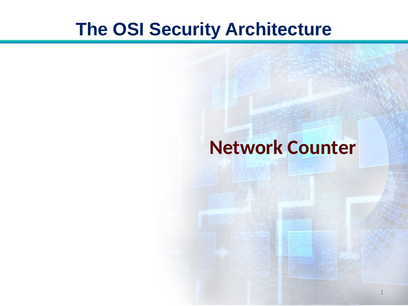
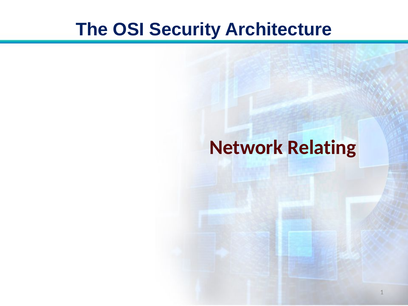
Counter: Counter -> Relating (322, 147)
